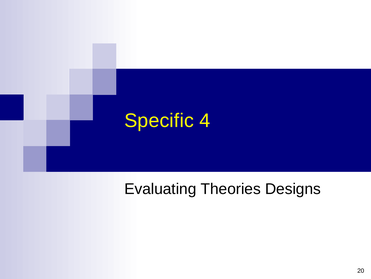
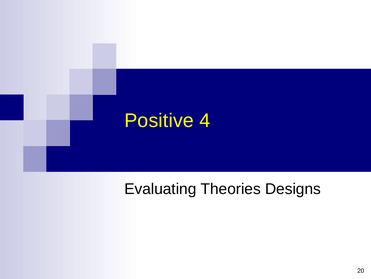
Specific: Specific -> Positive (159, 120)
